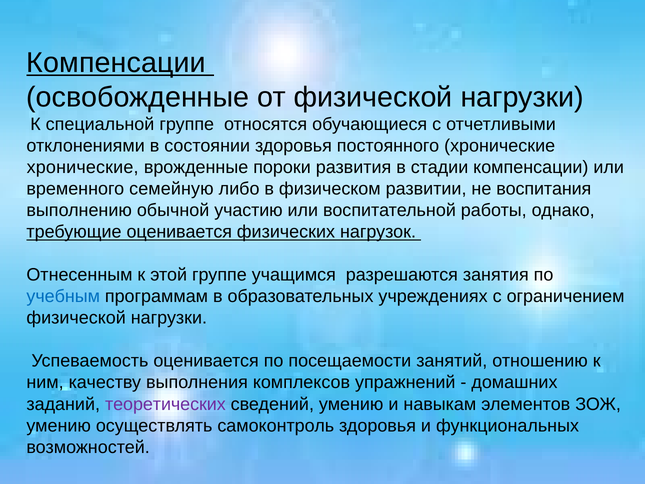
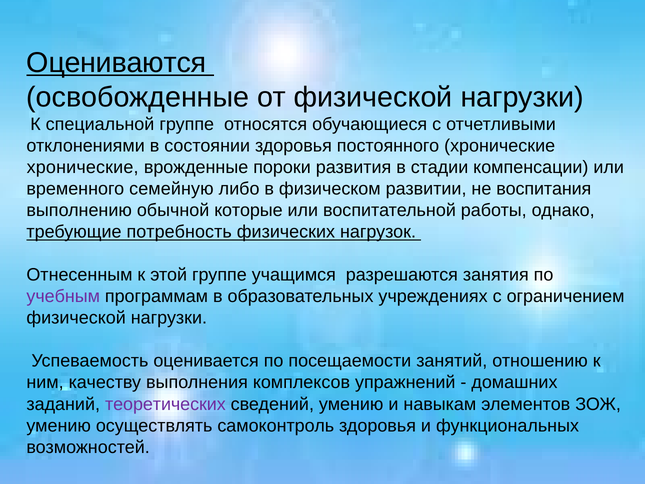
Компенсации: Компенсации -> Оцениваются (116, 63)
участию: участию -> которые (248, 210)
требующие оценивается: оценивается -> потребность (179, 232)
учебным colour: blue -> purple (63, 296)
